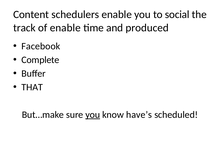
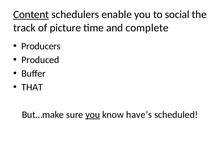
Content underline: none -> present (31, 15)
of enable: enable -> picture (65, 28)
produced: produced -> complete (147, 28)
Facebook: Facebook -> Producers (41, 46)
Complete: Complete -> Produced (40, 60)
